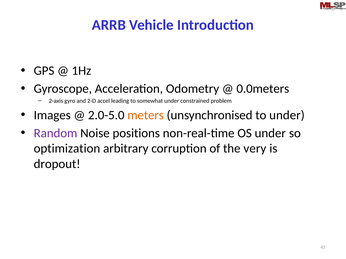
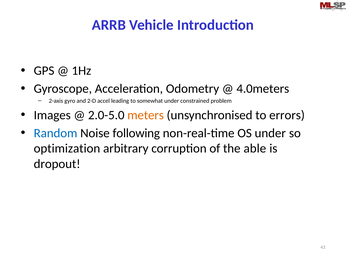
0.0meters: 0.0meters -> 4.0meters (263, 89)
to under: under -> errors (287, 115)
Random colour: purple -> blue (56, 133)
positions: positions -> following (136, 133)
very: very -> able (255, 149)
